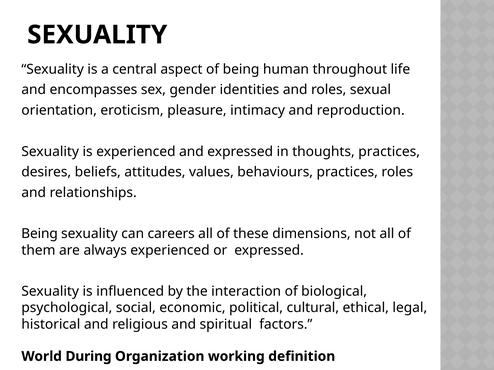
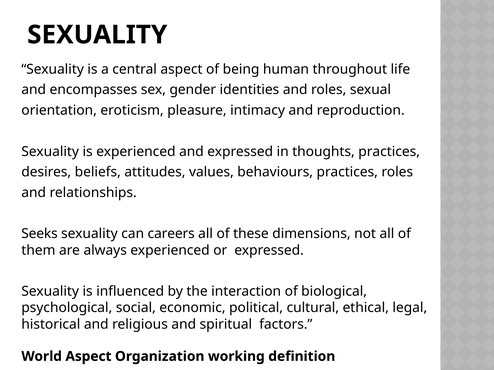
Being: Being -> Seeks (40, 234)
World During: During -> Aspect (88, 357)
